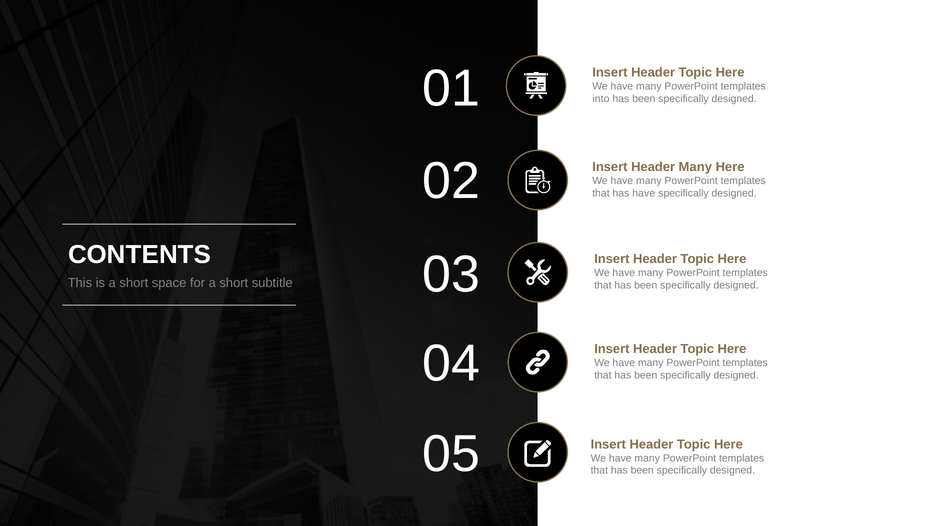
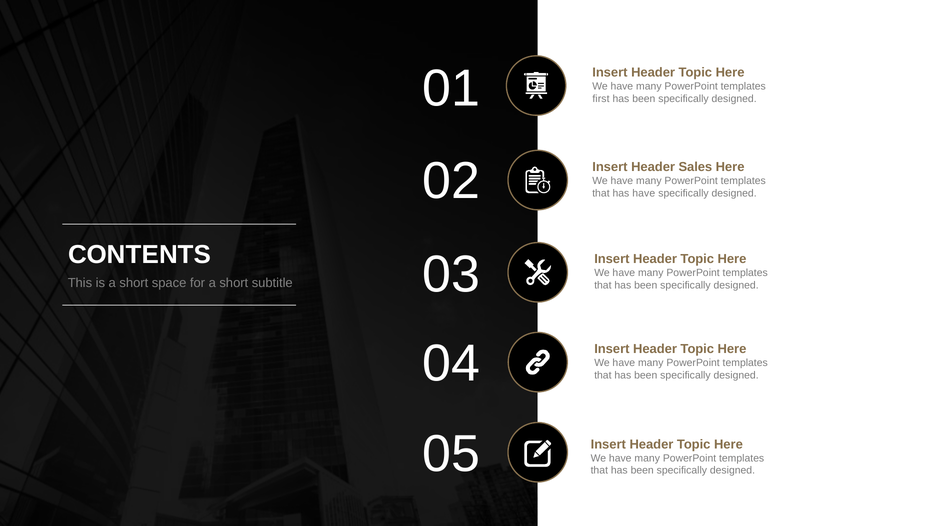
into: into -> first (601, 99)
Header Many: Many -> Sales (695, 167)
